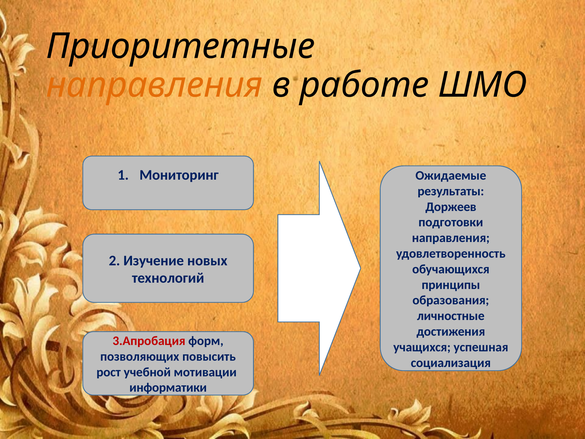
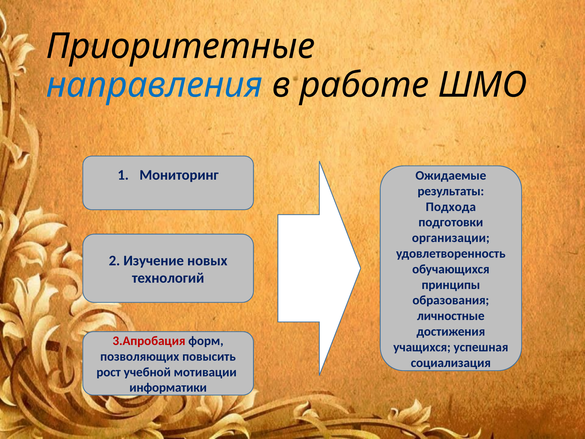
направления colour: orange -> blue (154, 85)
Доржеев: Доржеев -> Подхода (451, 207)
направления: направления -> организации (451, 238)
